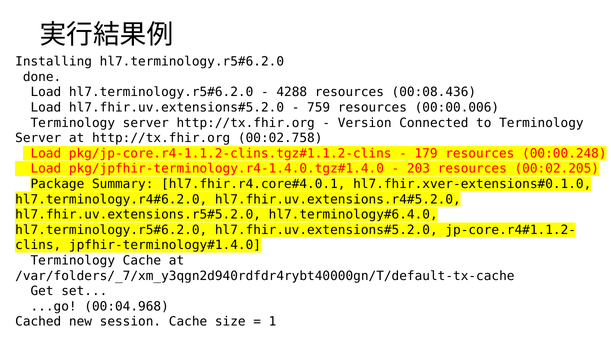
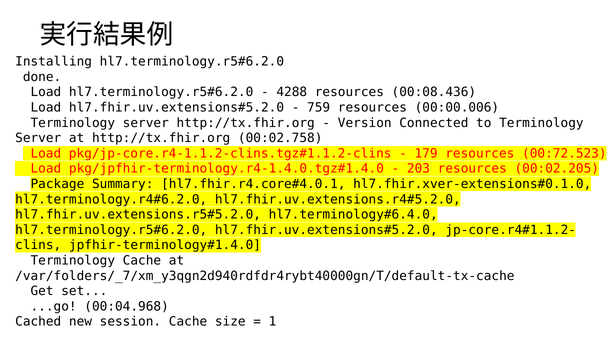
00:00.248: 00:00.248 -> 00:72.523 (564, 153)
